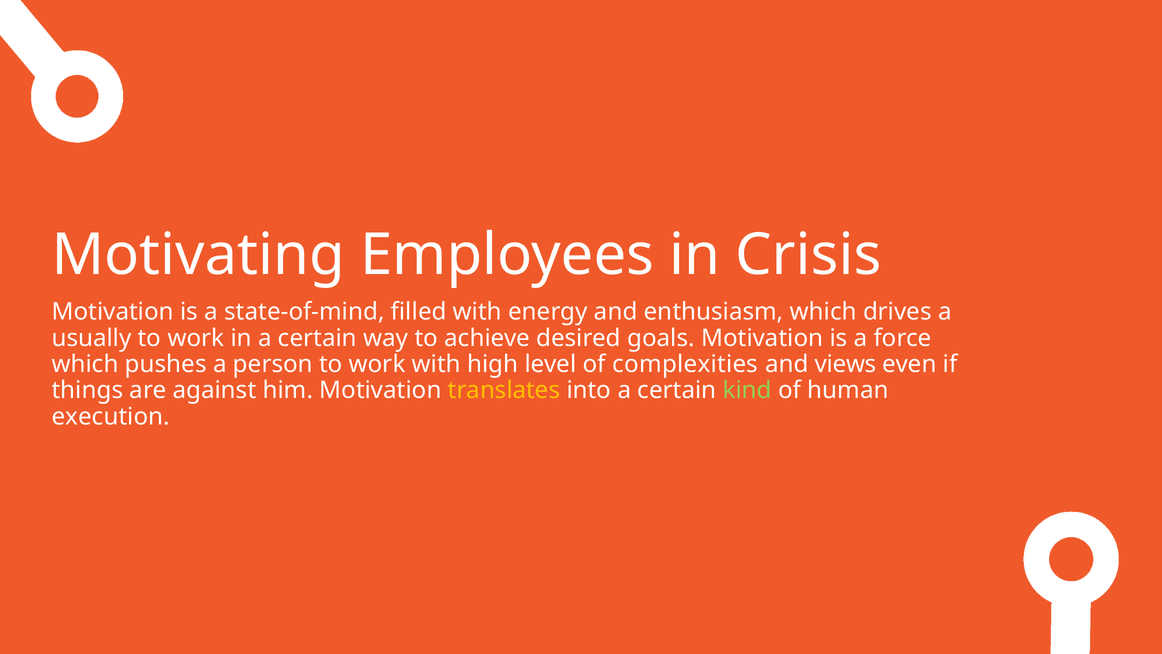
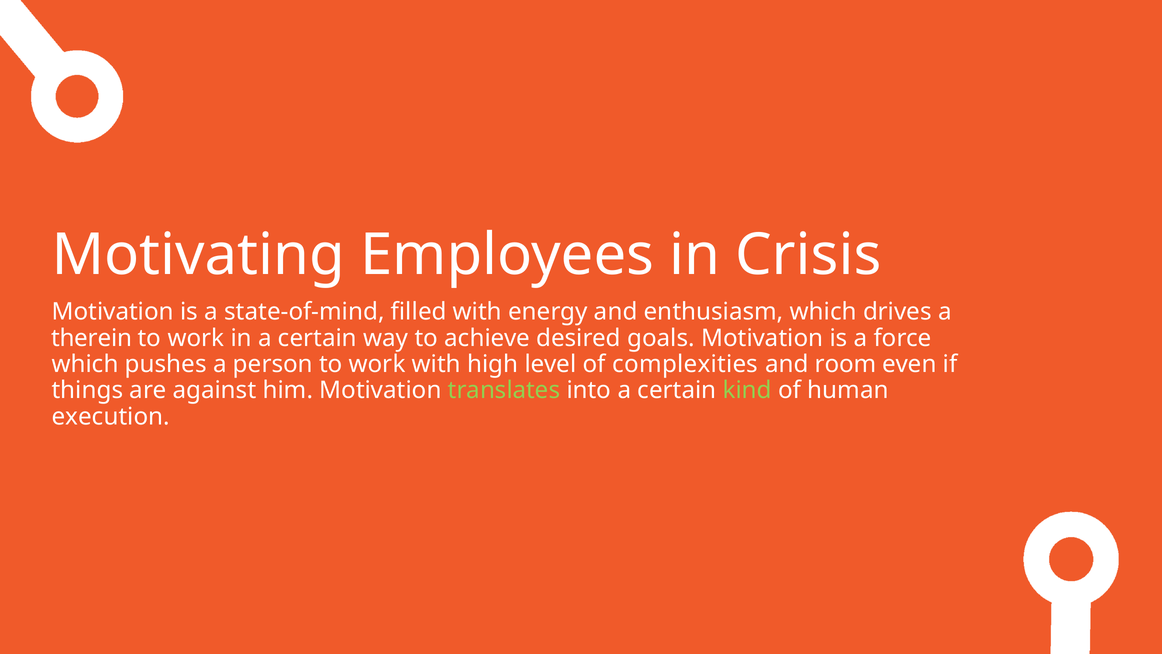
usually: usually -> therein (92, 338)
views: views -> room (846, 364)
translates colour: yellow -> light green (504, 390)
